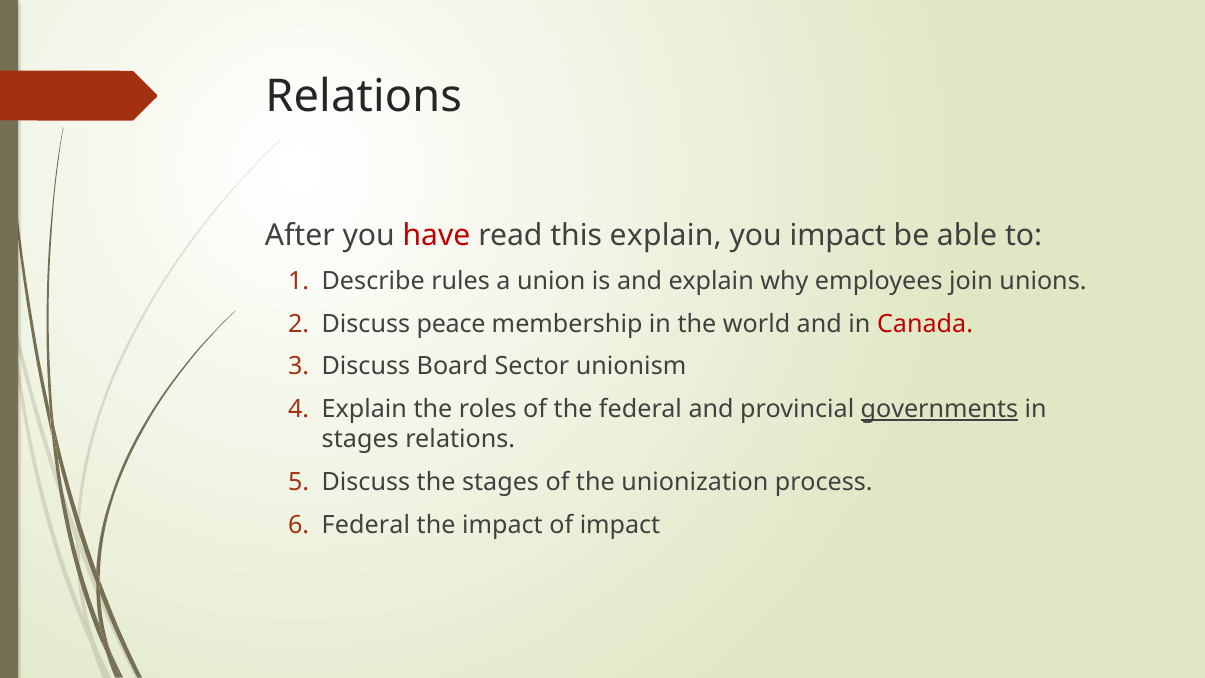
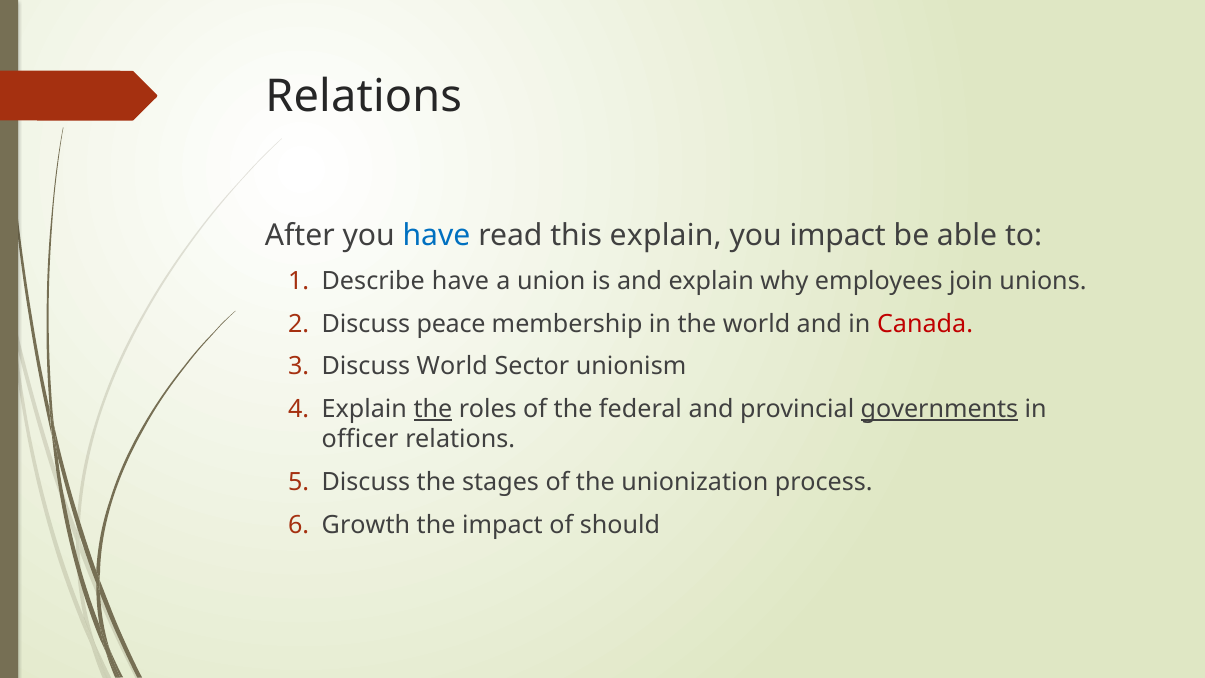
have colour: red -> blue (436, 236)
Describe rules: rules -> have (460, 281)
Discuss Board: Board -> World (452, 366)
the underline: none -> present (433, 409)
stages: stages -> officer (360, 439)
Federal: Federal -> Growth (366, 525)
of impact: impact -> should (620, 525)
